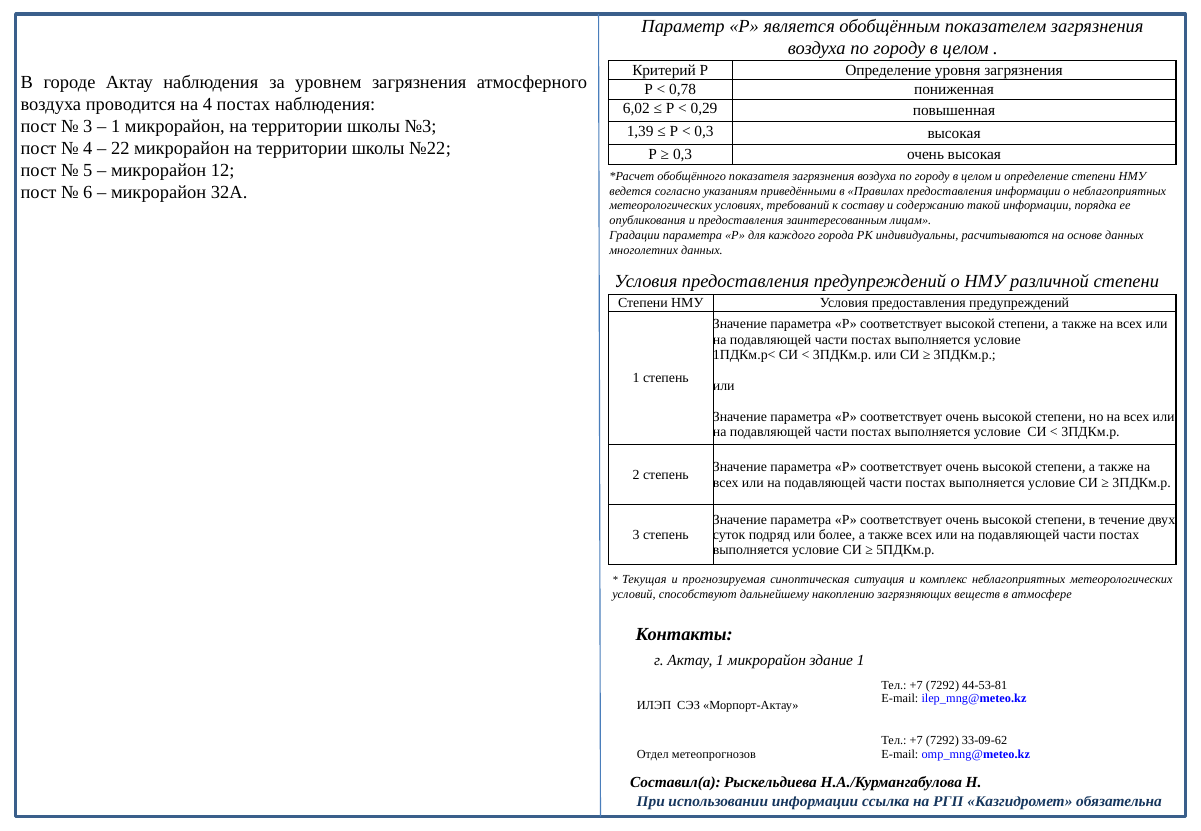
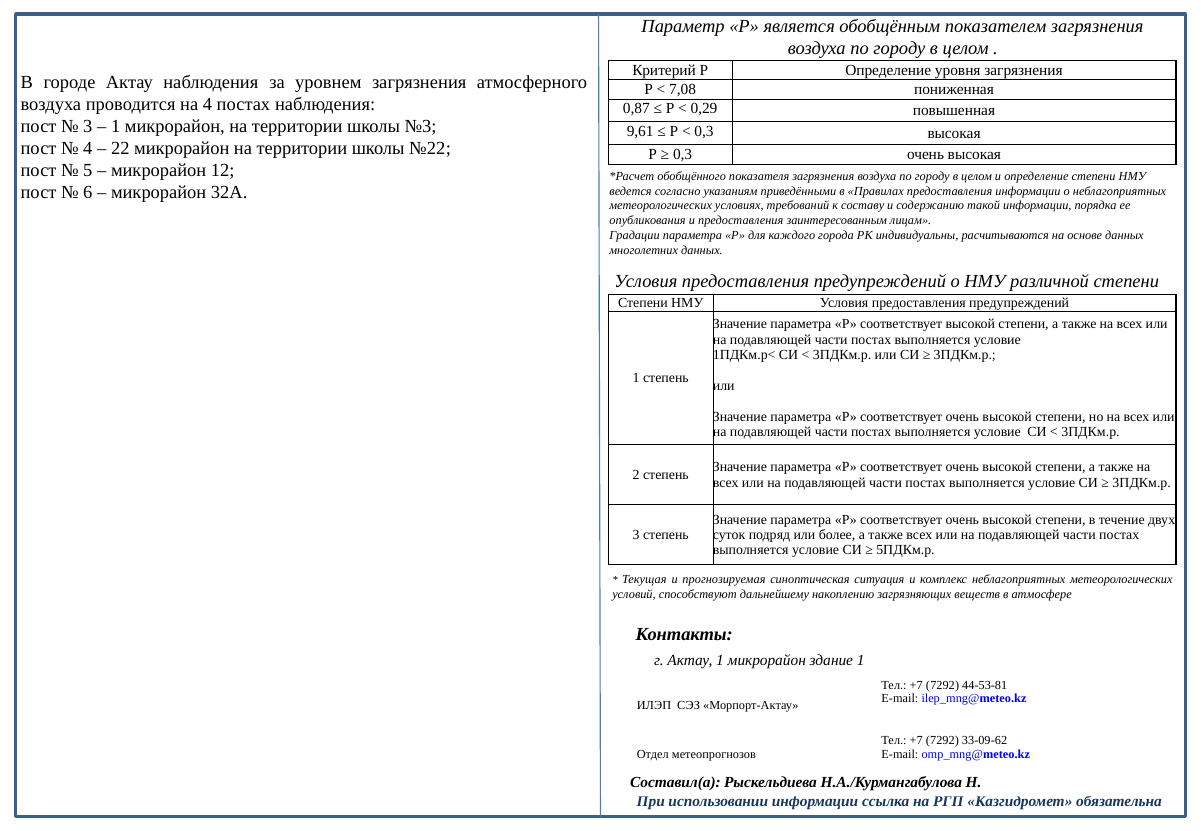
0,78: 0,78 -> 7,08 (683, 89)
6,02: 6,02 -> 0,87 (636, 109)
1,39: 1,39 -> 9,61 (640, 132)
